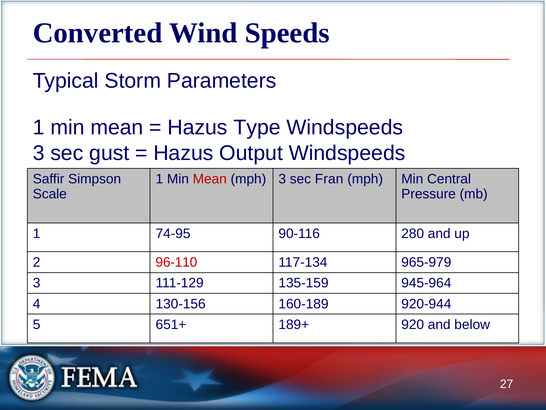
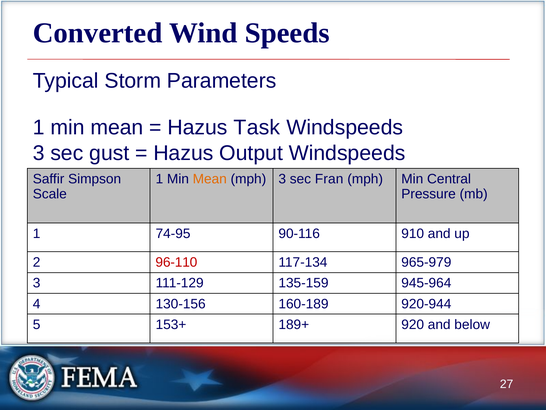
Type: Type -> Task (257, 127)
Mean colour: red -> orange (210, 179)
280: 280 -> 910 (413, 233)
651+: 651+ -> 153+ (171, 324)
